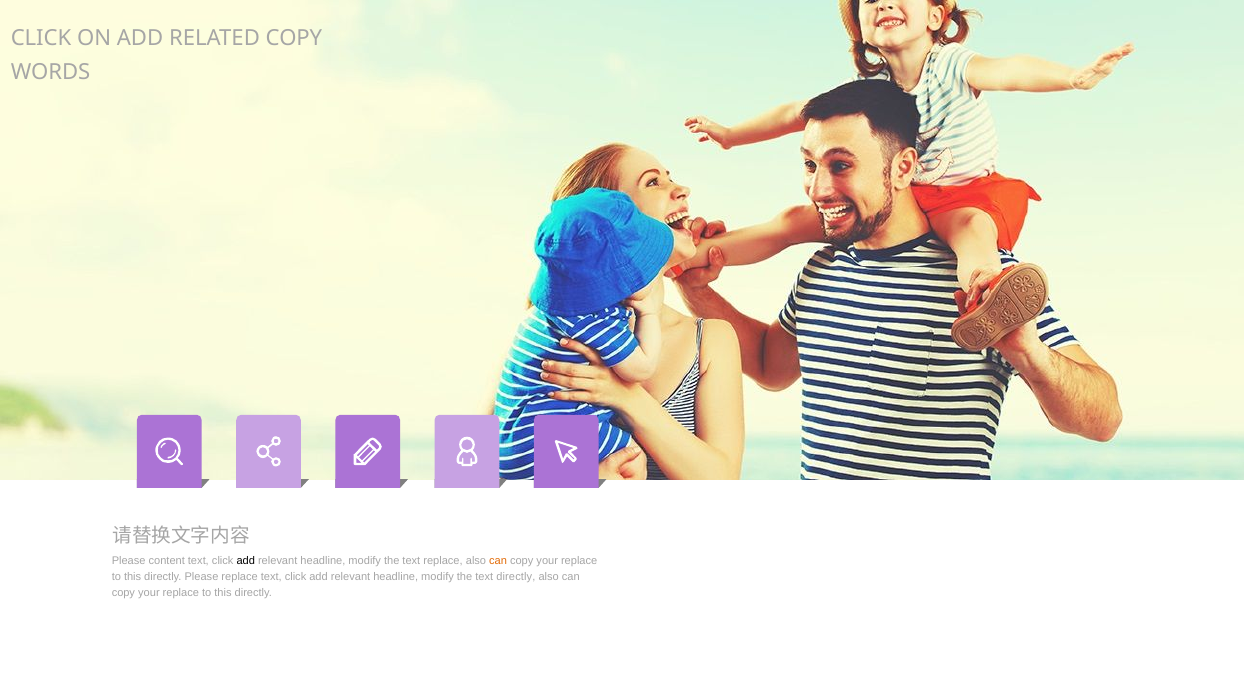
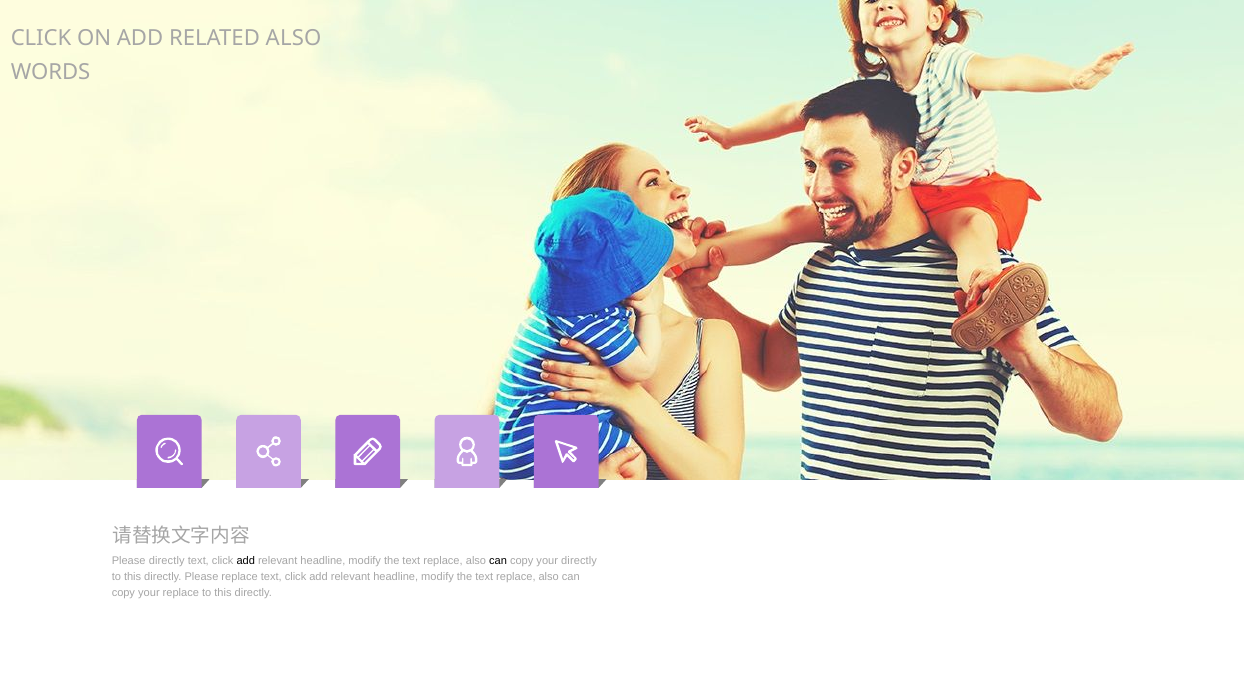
RELATED COPY: COPY -> ALSO (294, 38)
Please content: content -> directly (167, 561)
can colour: orange -> black (498, 561)
replace: replace -> directly (579, 561)
directly: directly -> replace (516, 577)
